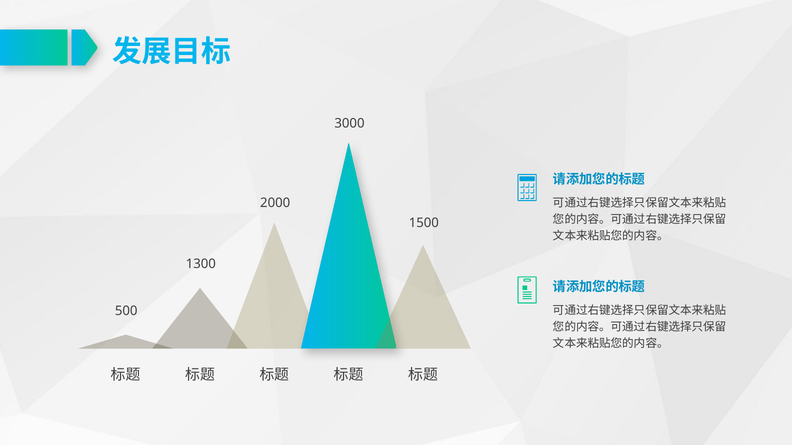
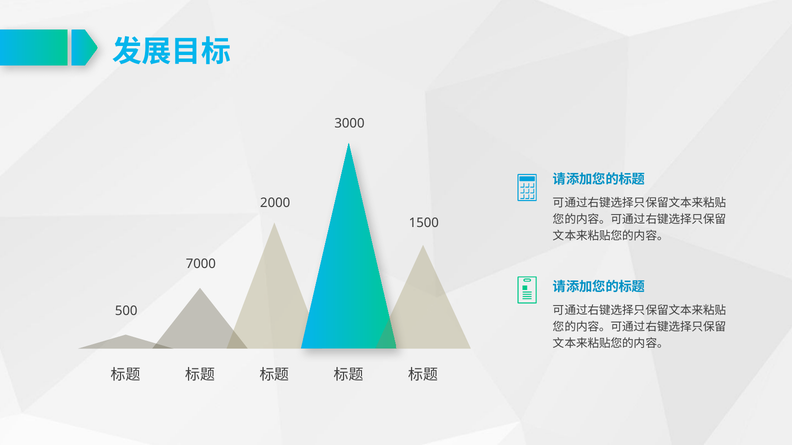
1300: 1300 -> 7000 (201, 264)
